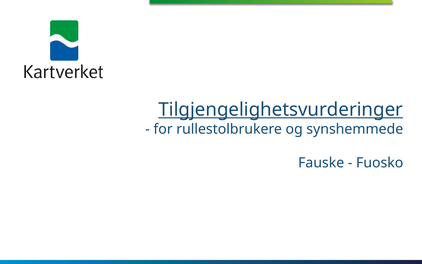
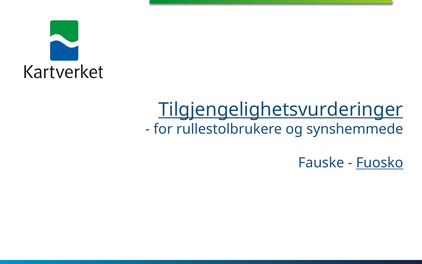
Fuosko underline: none -> present (380, 163)
